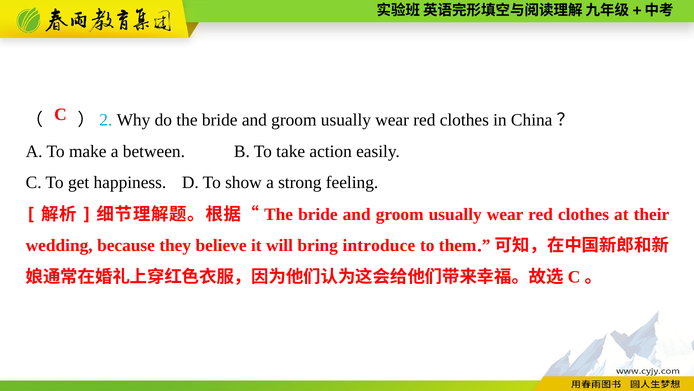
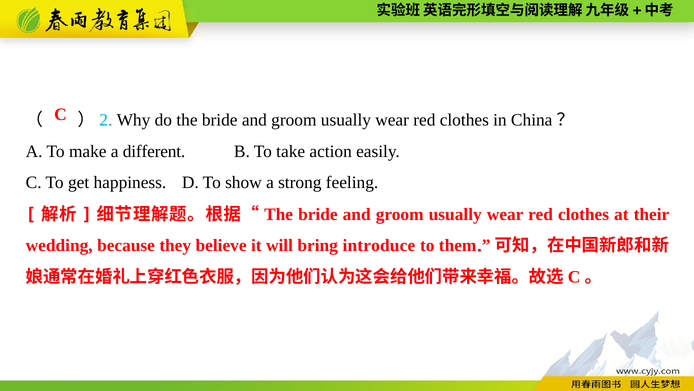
between: between -> different (154, 151)
